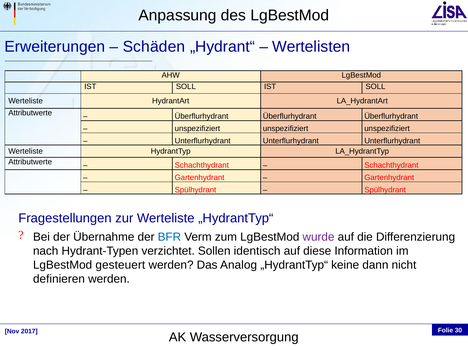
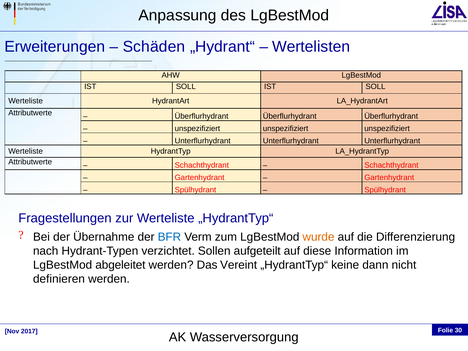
wurde colour: purple -> orange (318, 237)
identisch: identisch -> aufgeteilt (257, 251)
gesteuert: gesteuert -> abgeleitet (120, 265)
Analog: Analog -> Vereint (239, 265)
